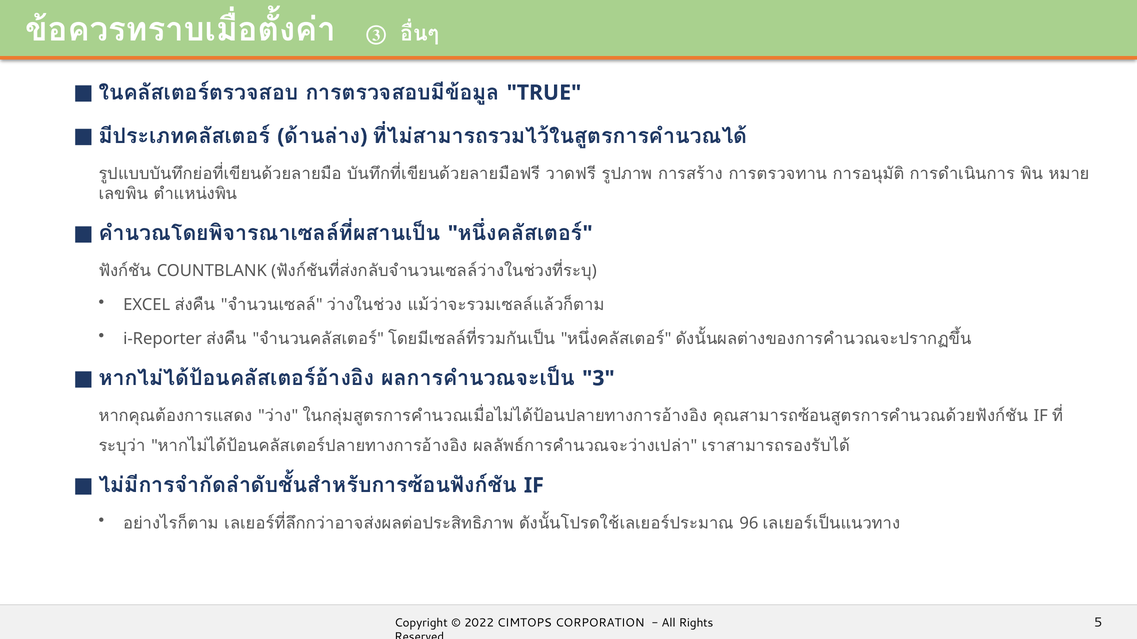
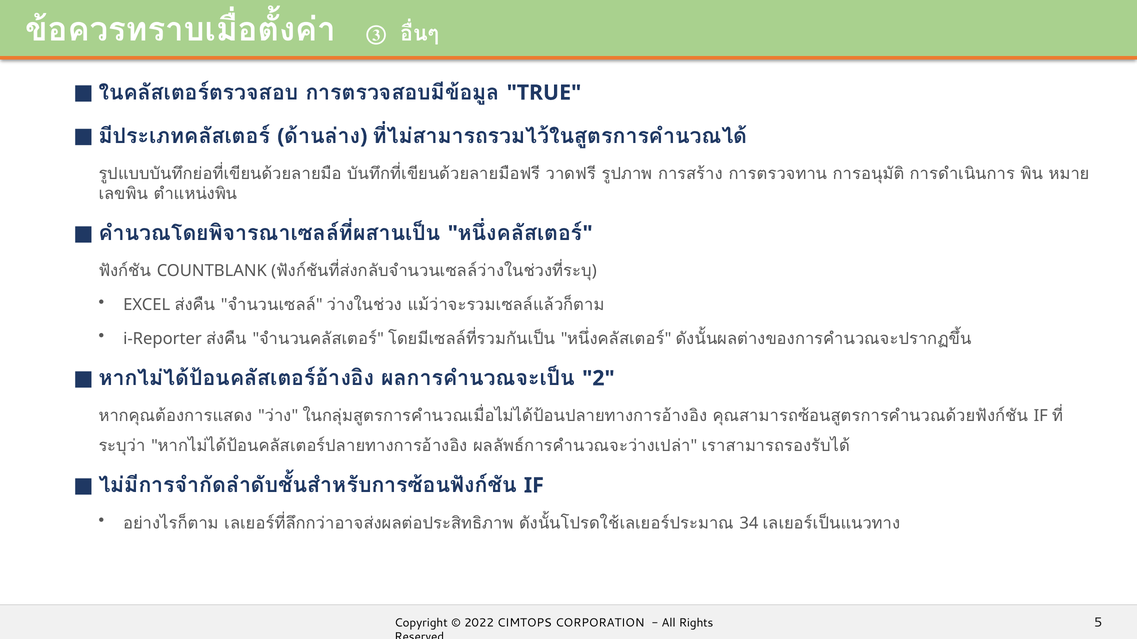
3: 3 -> 2 (598, 379)
96: 96 -> 34 (749, 524)
